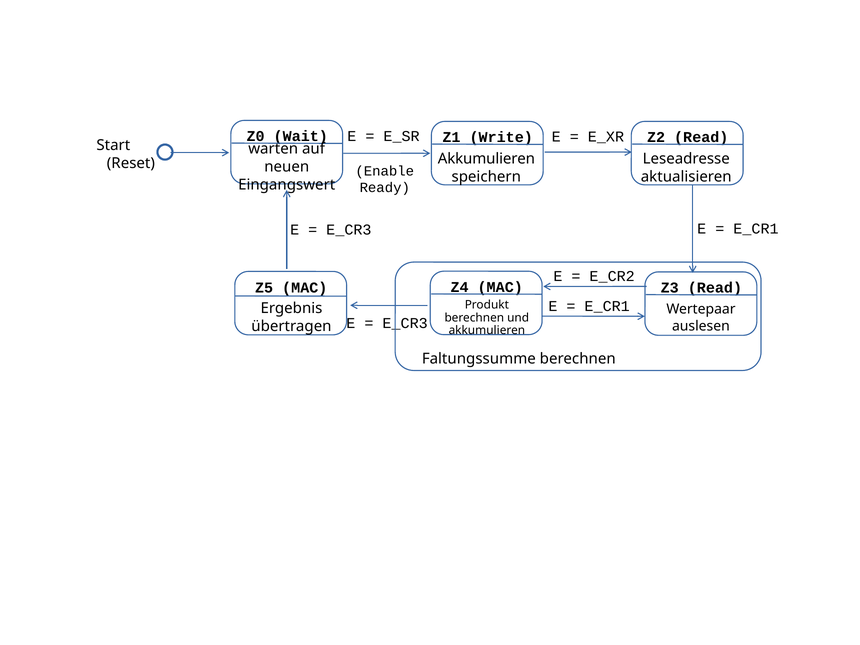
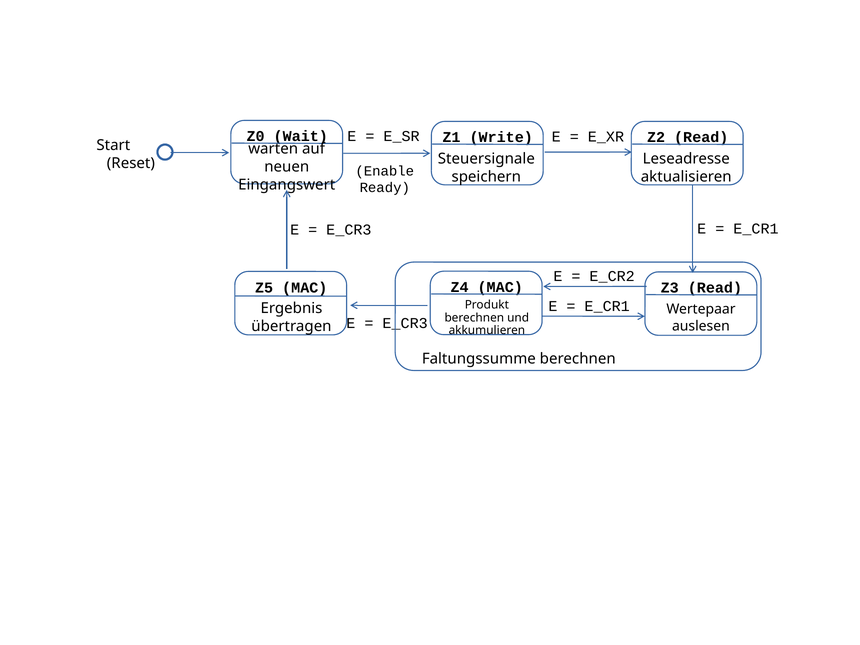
Akkumulieren: Akkumulieren -> Steuersignale (486, 159)
